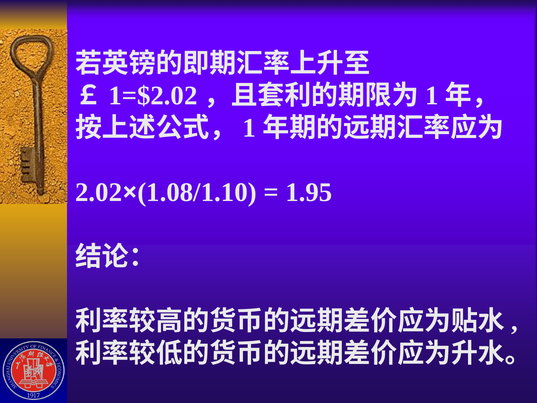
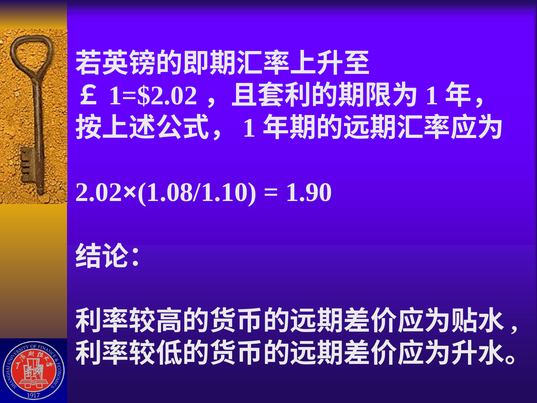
1.95: 1.95 -> 1.90 (309, 192)
